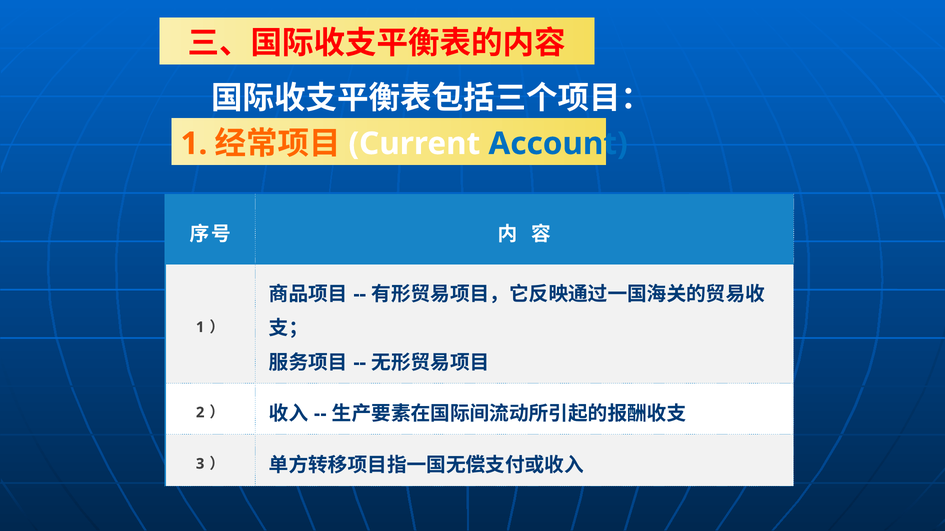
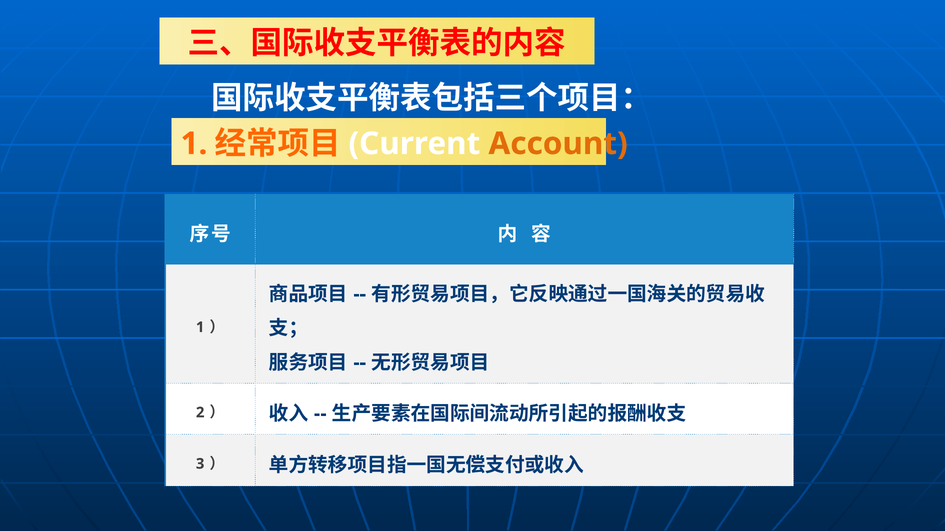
Account colour: blue -> orange (558, 144)
